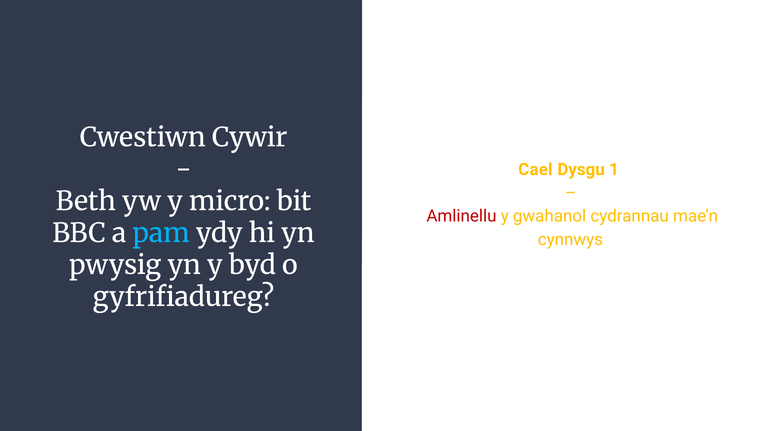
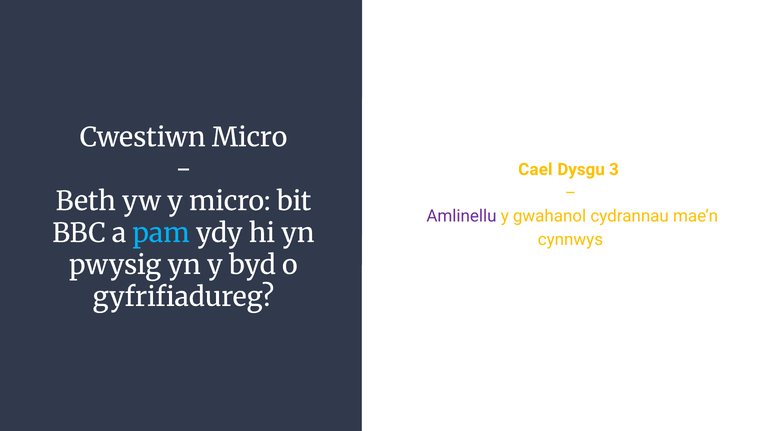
Cwestiwn Cywir: Cywir -> Micro (250, 138)
1: 1 -> 3 (614, 170)
Amlinellu colour: red -> purple (461, 217)
